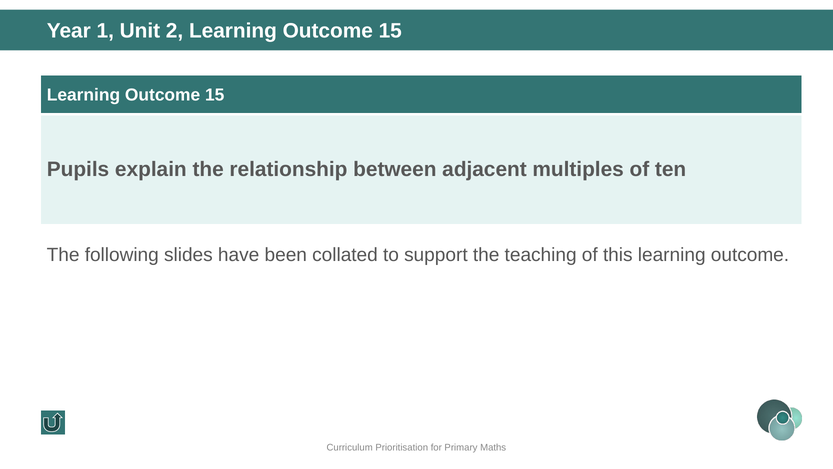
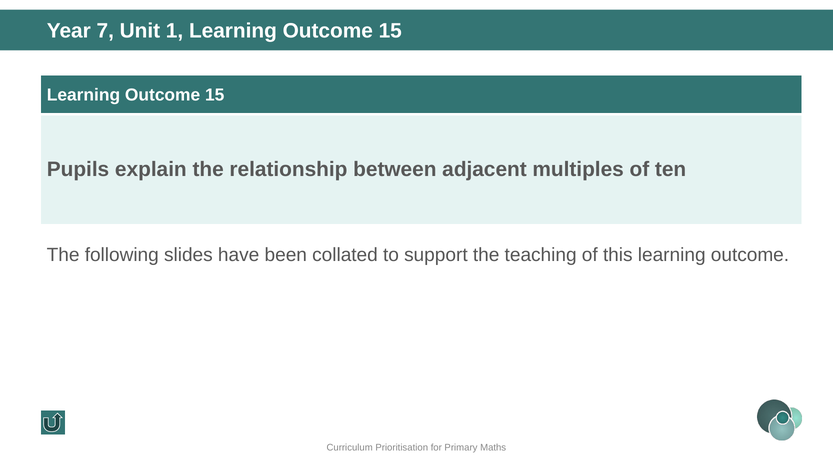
1: 1 -> 7 (105, 31)
2: 2 -> 1 (175, 31)
